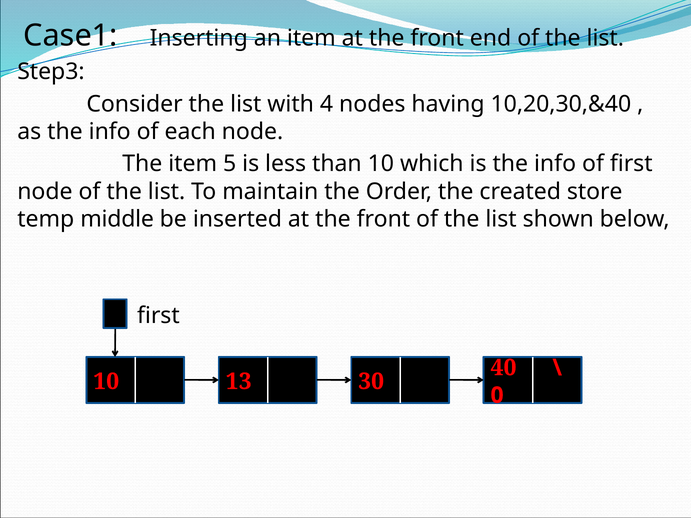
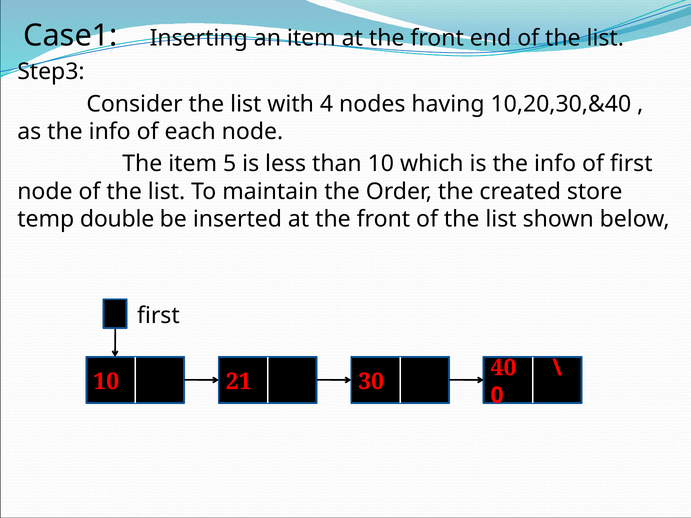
middle: middle -> double (117, 219)
13: 13 -> 21 (239, 382)
